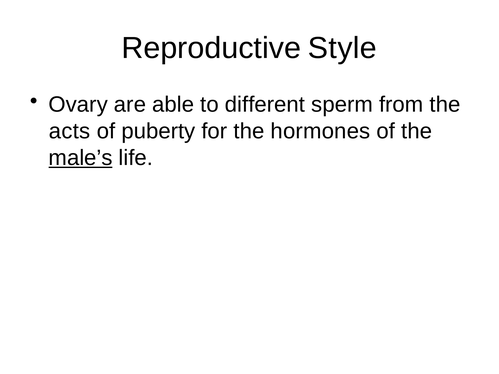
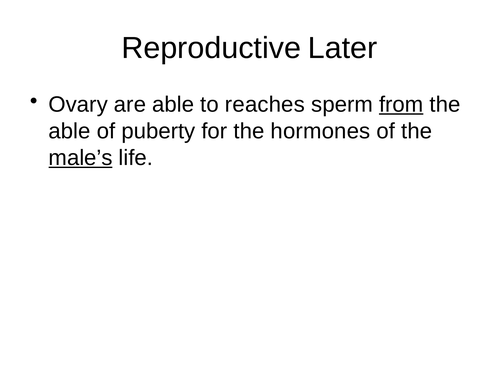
Style: Style -> Later (343, 48)
different: different -> reaches (265, 105)
from underline: none -> present (401, 105)
acts: acts -> able (70, 131)
